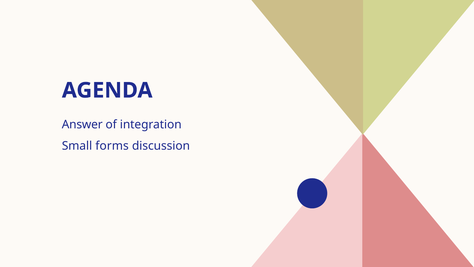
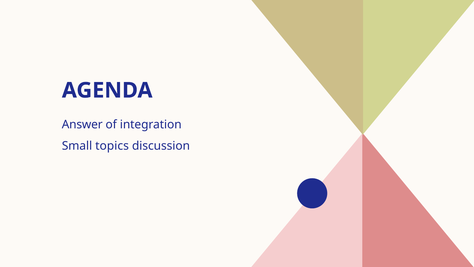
forms: forms -> topics (112, 146)
